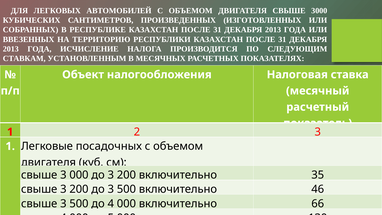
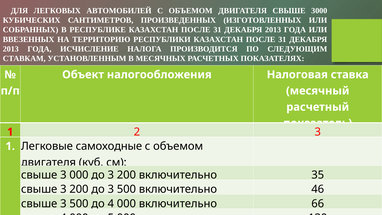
посадочных: посадочных -> самоходные (109, 146)
